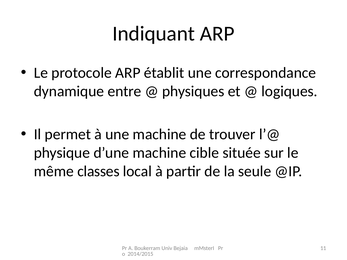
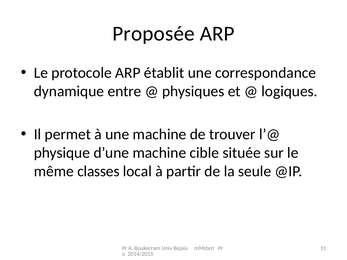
Indiquant: Indiquant -> Proposée (154, 34)
